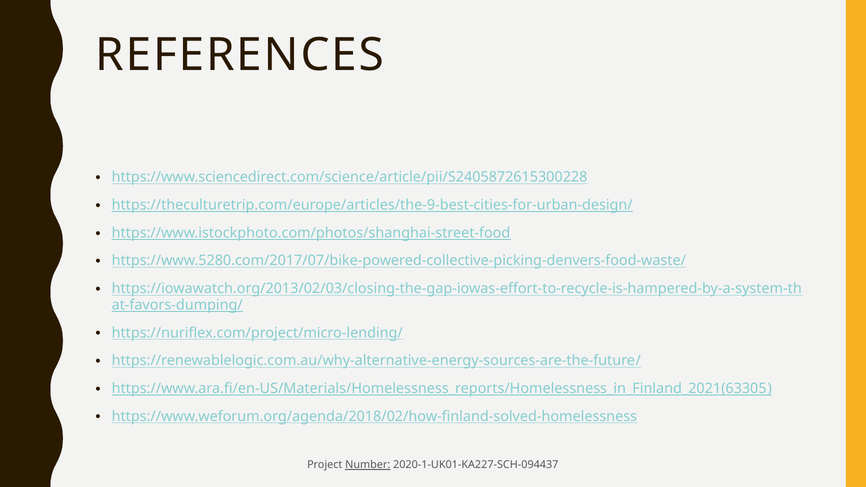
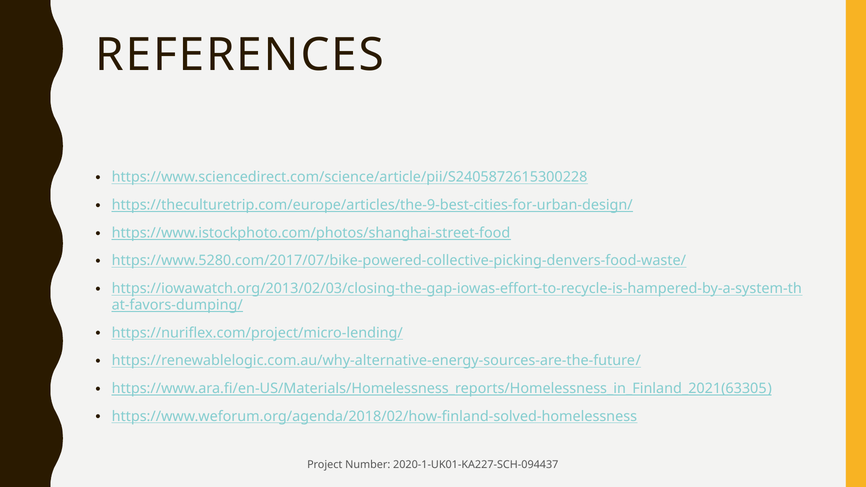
Number underline: present -> none (368, 465)
